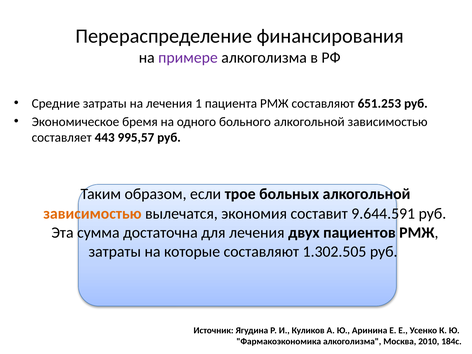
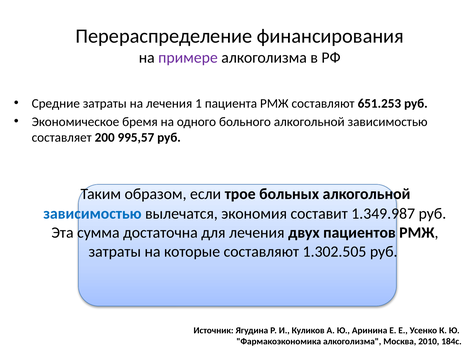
443: 443 -> 200 (105, 137)
зависимостью colour: orange -> blue (92, 214)
9.644.591: 9.644.591 -> 1.349.987 (383, 214)
